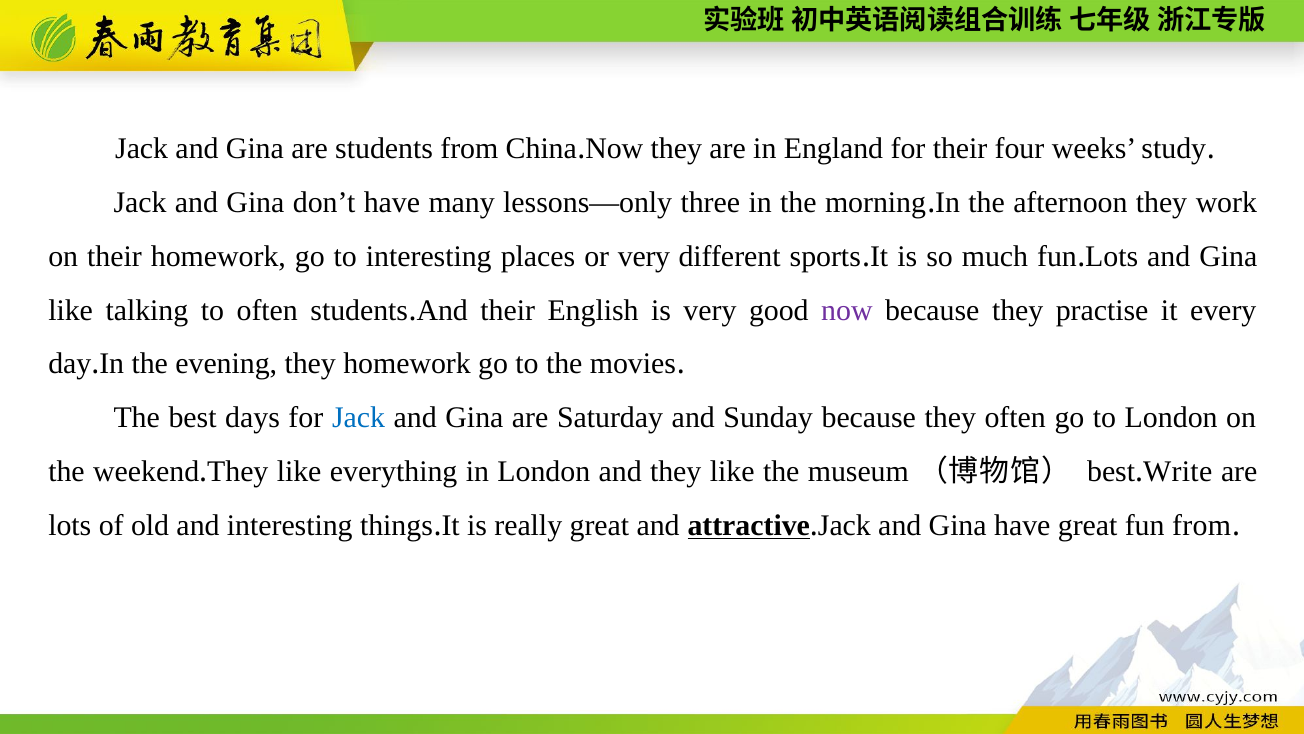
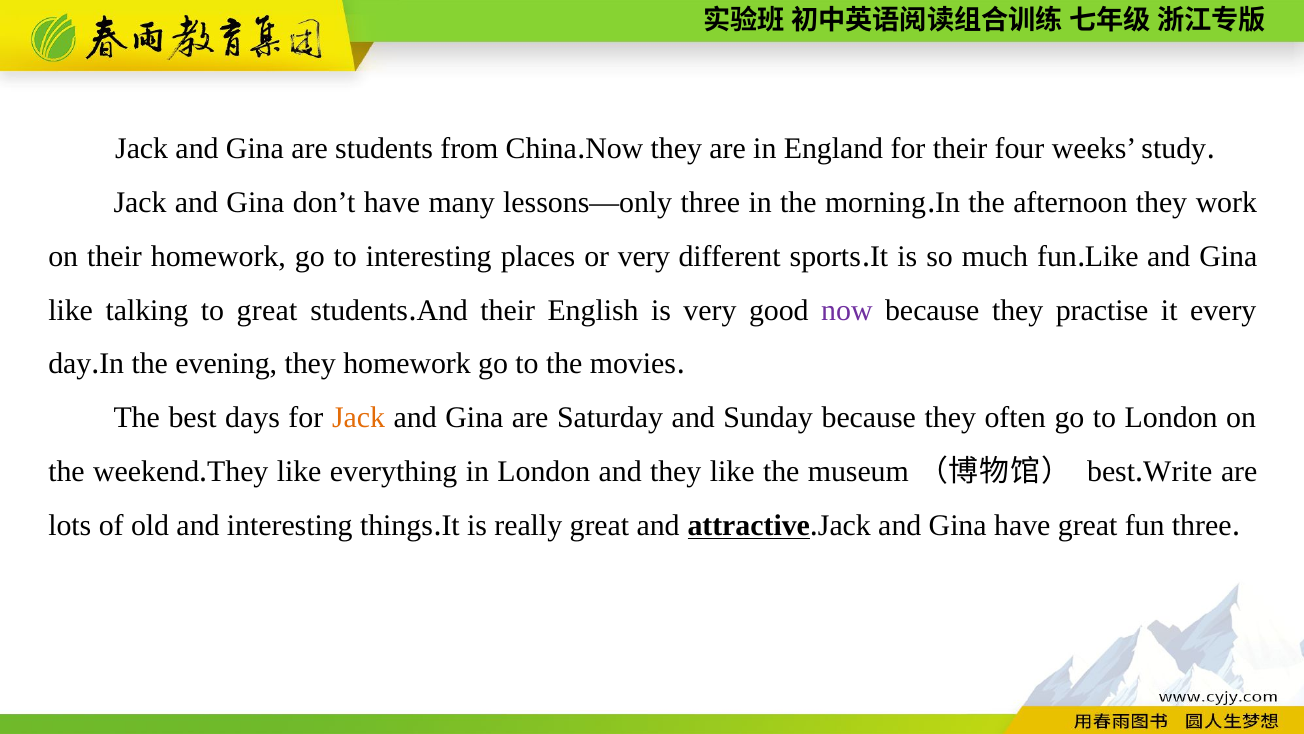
Lots: Lots -> Like (1112, 256)
to often: often -> great (267, 310)
Jack colour: blue -> orange (359, 418)
fun from: from -> three (1202, 525)
